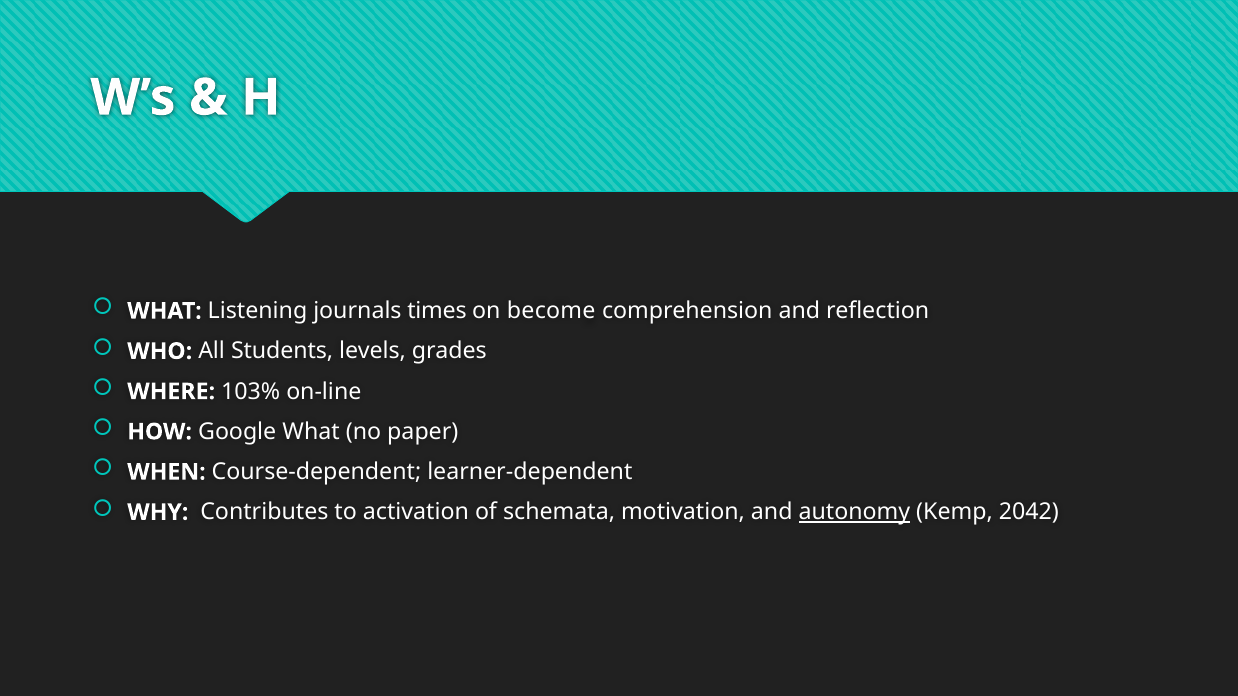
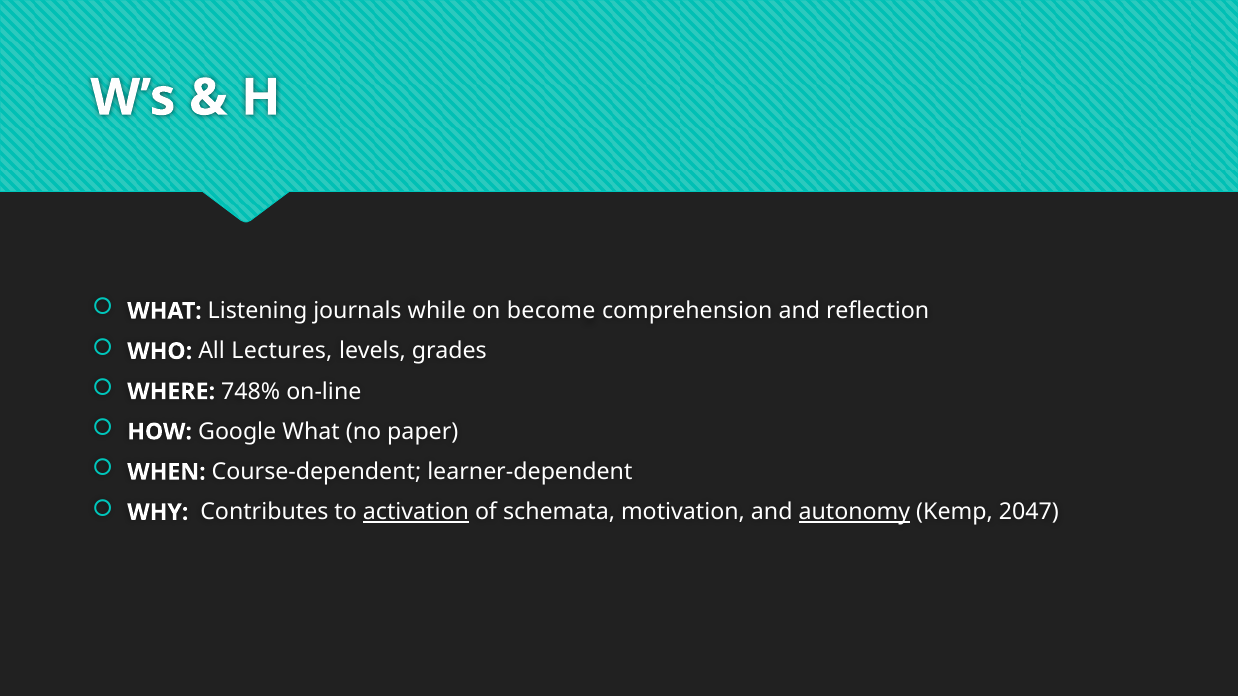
times: times -> while (437, 311)
Students: Students -> Lectures (282, 351)
103%: 103% -> 748% (251, 392)
activation underline: none -> present (416, 512)
2042: 2042 -> 2047 (1029, 512)
